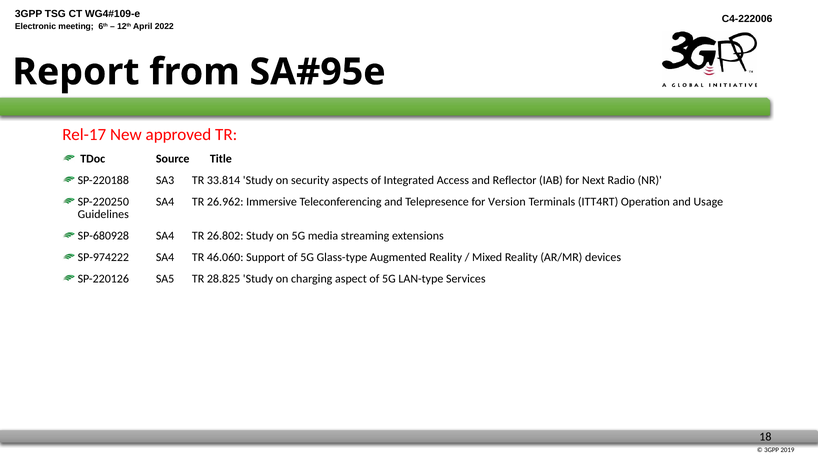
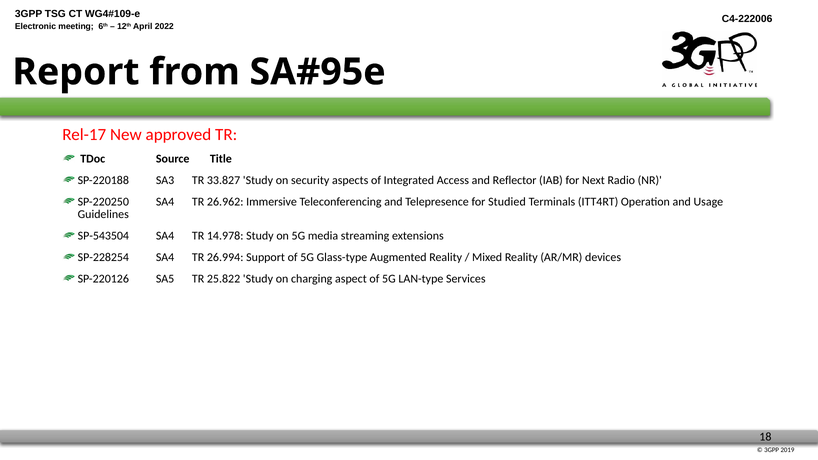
33.814: 33.814 -> 33.827 (224, 180)
Version: Version -> Studied (507, 202)
SP-680928: SP-680928 -> SP-543504 (103, 236)
26.802: 26.802 -> 14.978 (225, 236)
SP-974222: SP-974222 -> SP-228254 (103, 257)
46.060: 46.060 -> 26.994 (225, 257)
28.825: 28.825 -> 25.822 (224, 279)
